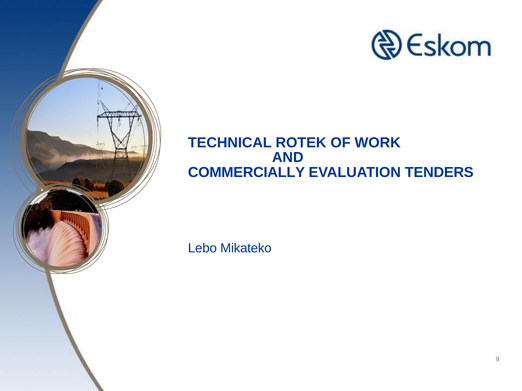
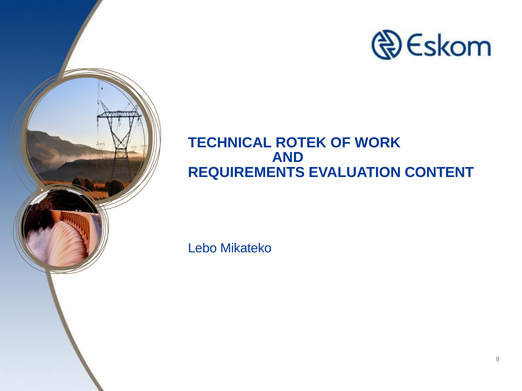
COMMERCIALLY: COMMERCIALLY -> REQUIREMENTS (246, 172)
TENDERS: TENDERS -> CONTENT (439, 172)
